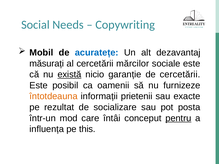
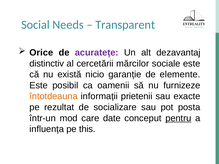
Copywriting: Copywriting -> Transparent (125, 25)
Mobil: Mobil -> Orice (41, 53)
acuratețe colour: blue -> purple (97, 53)
măsurați: măsurați -> distinctiv (47, 64)
există underline: present -> none (69, 75)
de cercetării: cercetării -> elemente (180, 75)
întâi: întâi -> date (112, 118)
